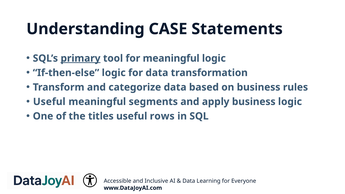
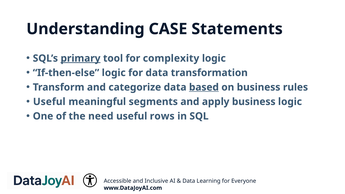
for meaningful: meaningful -> complexity (171, 58)
based underline: none -> present (204, 87)
titles: titles -> need (101, 116)
